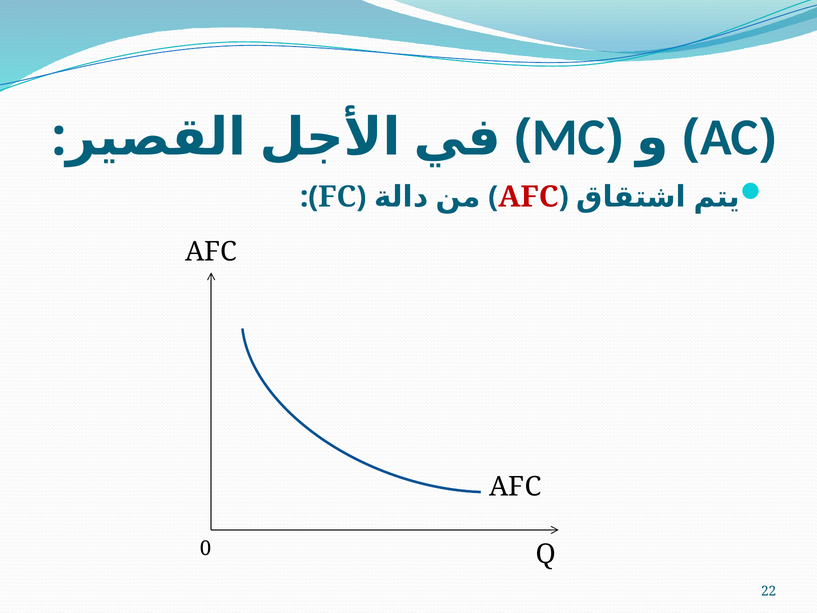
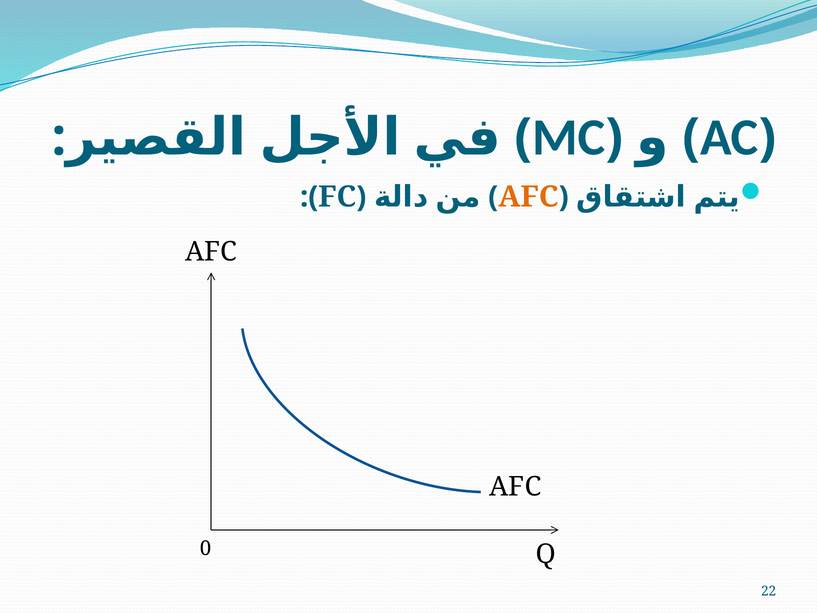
AFC colour: red -> orange (528, 197)
